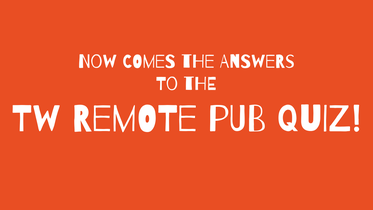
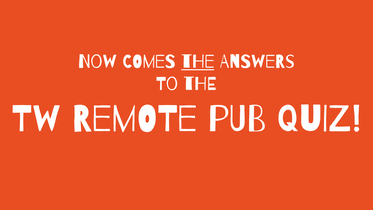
the underline: none -> present (198, 62)
